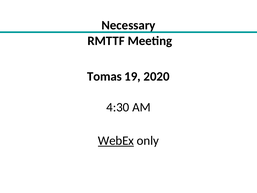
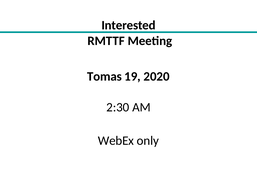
Necessary: Necessary -> Interested (129, 25)
4:30: 4:30 -> 2:30 (118, 107)
WebEx underline: present -> none (116, 141)
